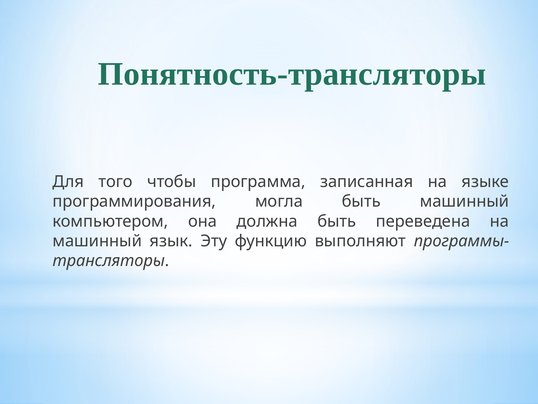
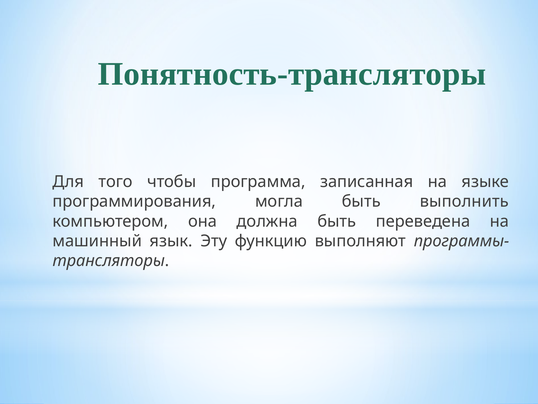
быть машинный: машинный -> выполнить (464, 201)
